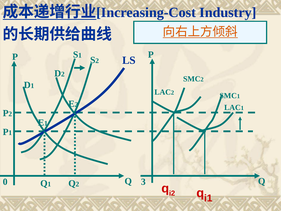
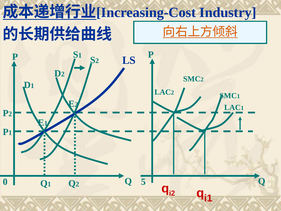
3: 3 -> 5 (143, 182)
